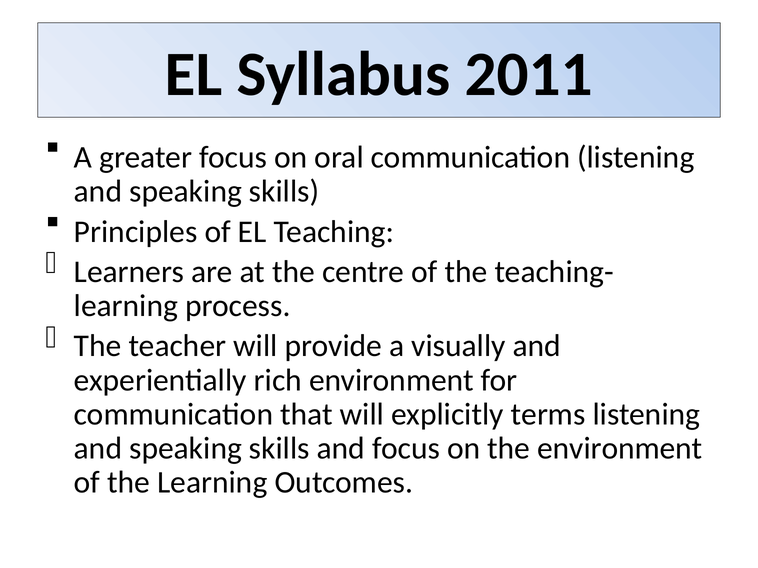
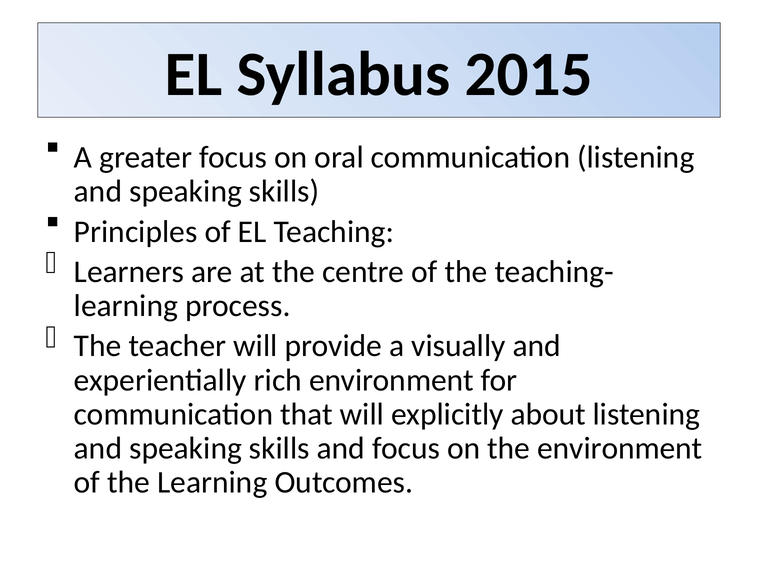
2011: 2011 -> 2015 (529, 75)
terms: terms -> about (548, 415)
